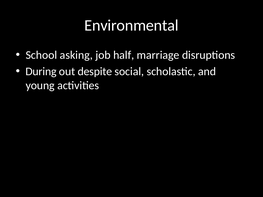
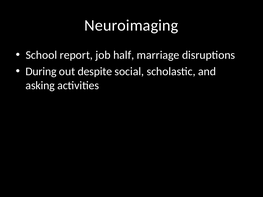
Environmental: Environmental -> Neuroimaging (131, 25)
asking: asking -> report (76, 55)
young: young -> asking (40, 86)
